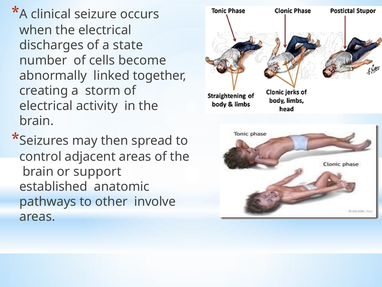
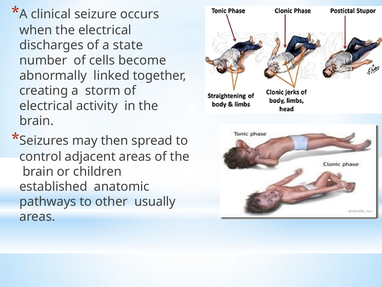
support: support -> children (97, 171)
involve: involve -> usually (155, 201)
